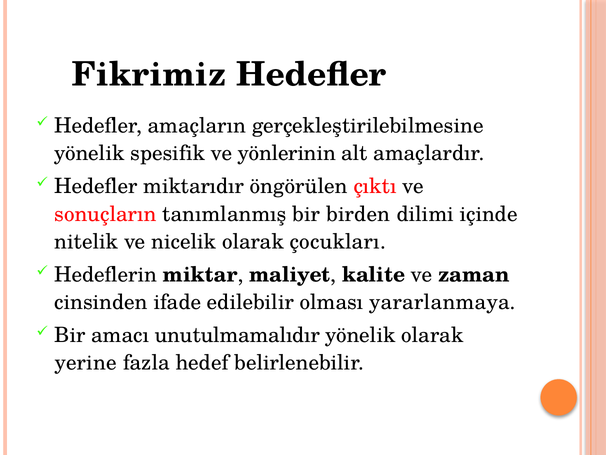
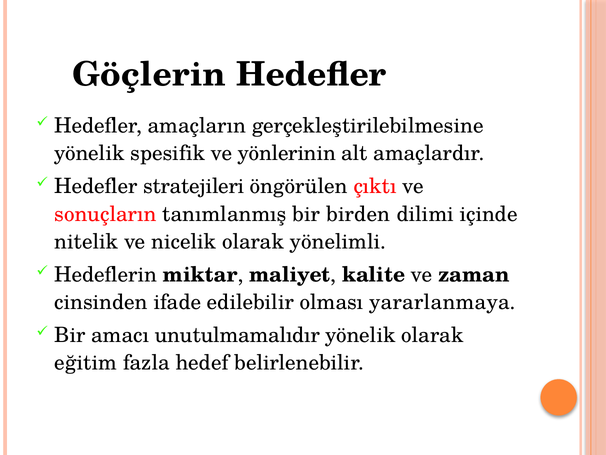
Fikrimiz: Fikrimiz -> Göçlerin (149, 75)
miktarıdır: miktarıdır -> stratejileri (194, 186)
çocukları: çocukları -> yönelimli (338, 242)
yerine: yerine -> eğitim (86, 363)
